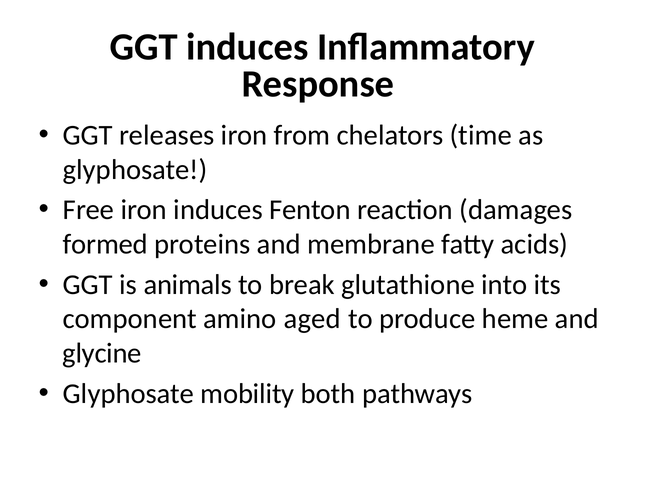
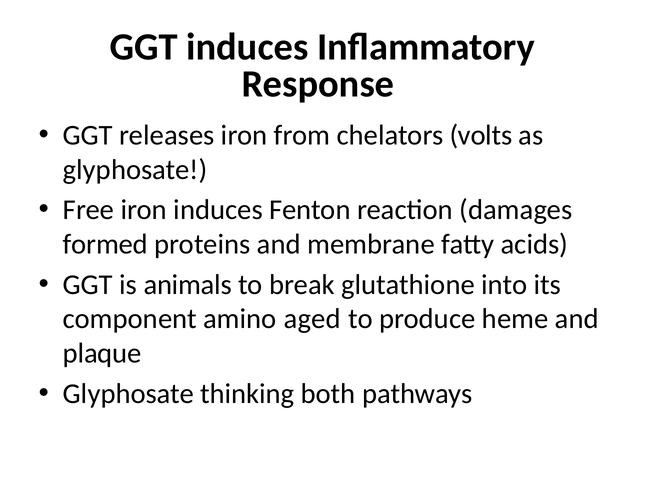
time: time -> volts (481, 135)
glycine: glycine -> plaque (102, 353)
mobility: mobility -> thinking (247, 393)
